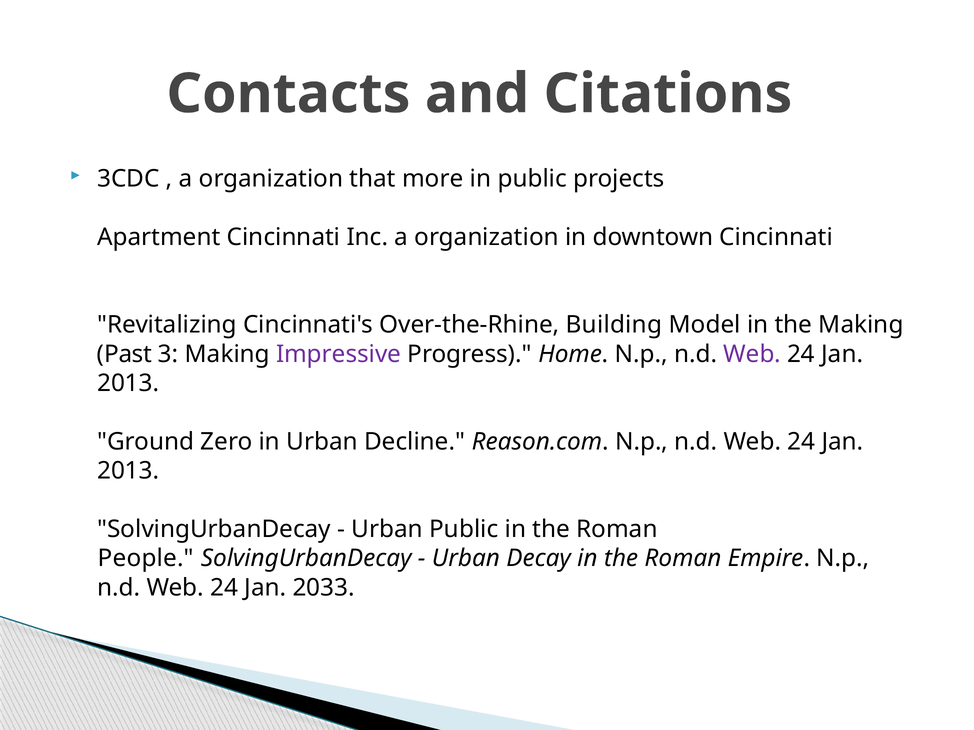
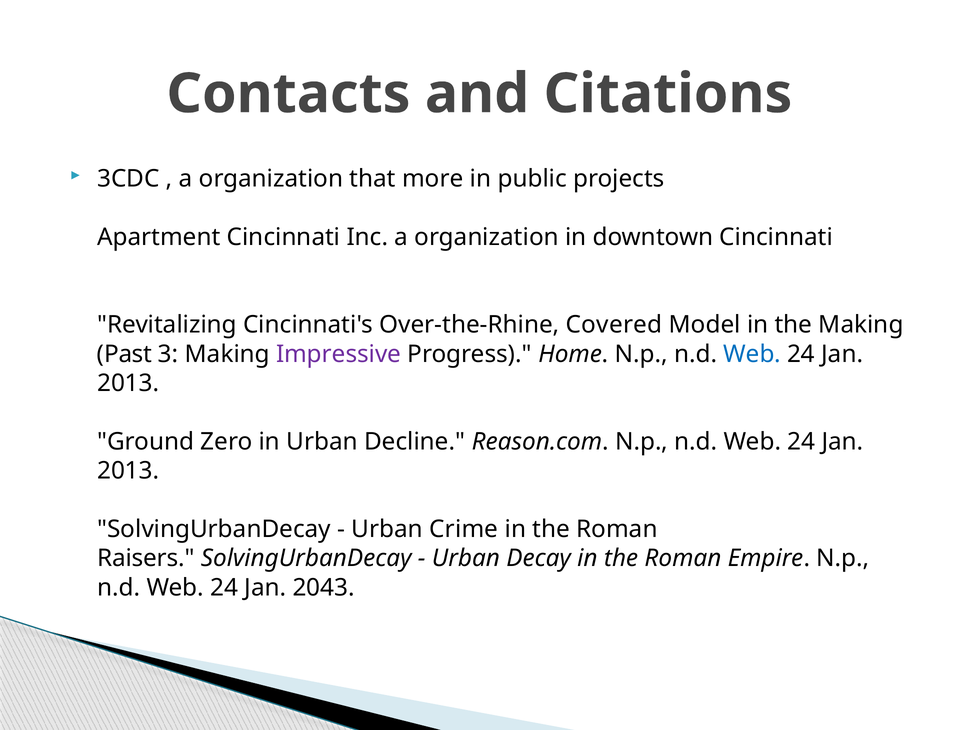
Building: Building -> Covered (614, 325)
Web colour: purple -> blue (752, 354)
Urban Public: Public -> Crime (464, 530)
People: People -> Raisers (146, 559)
2033: 2033 -> 2043 (324, 588)
